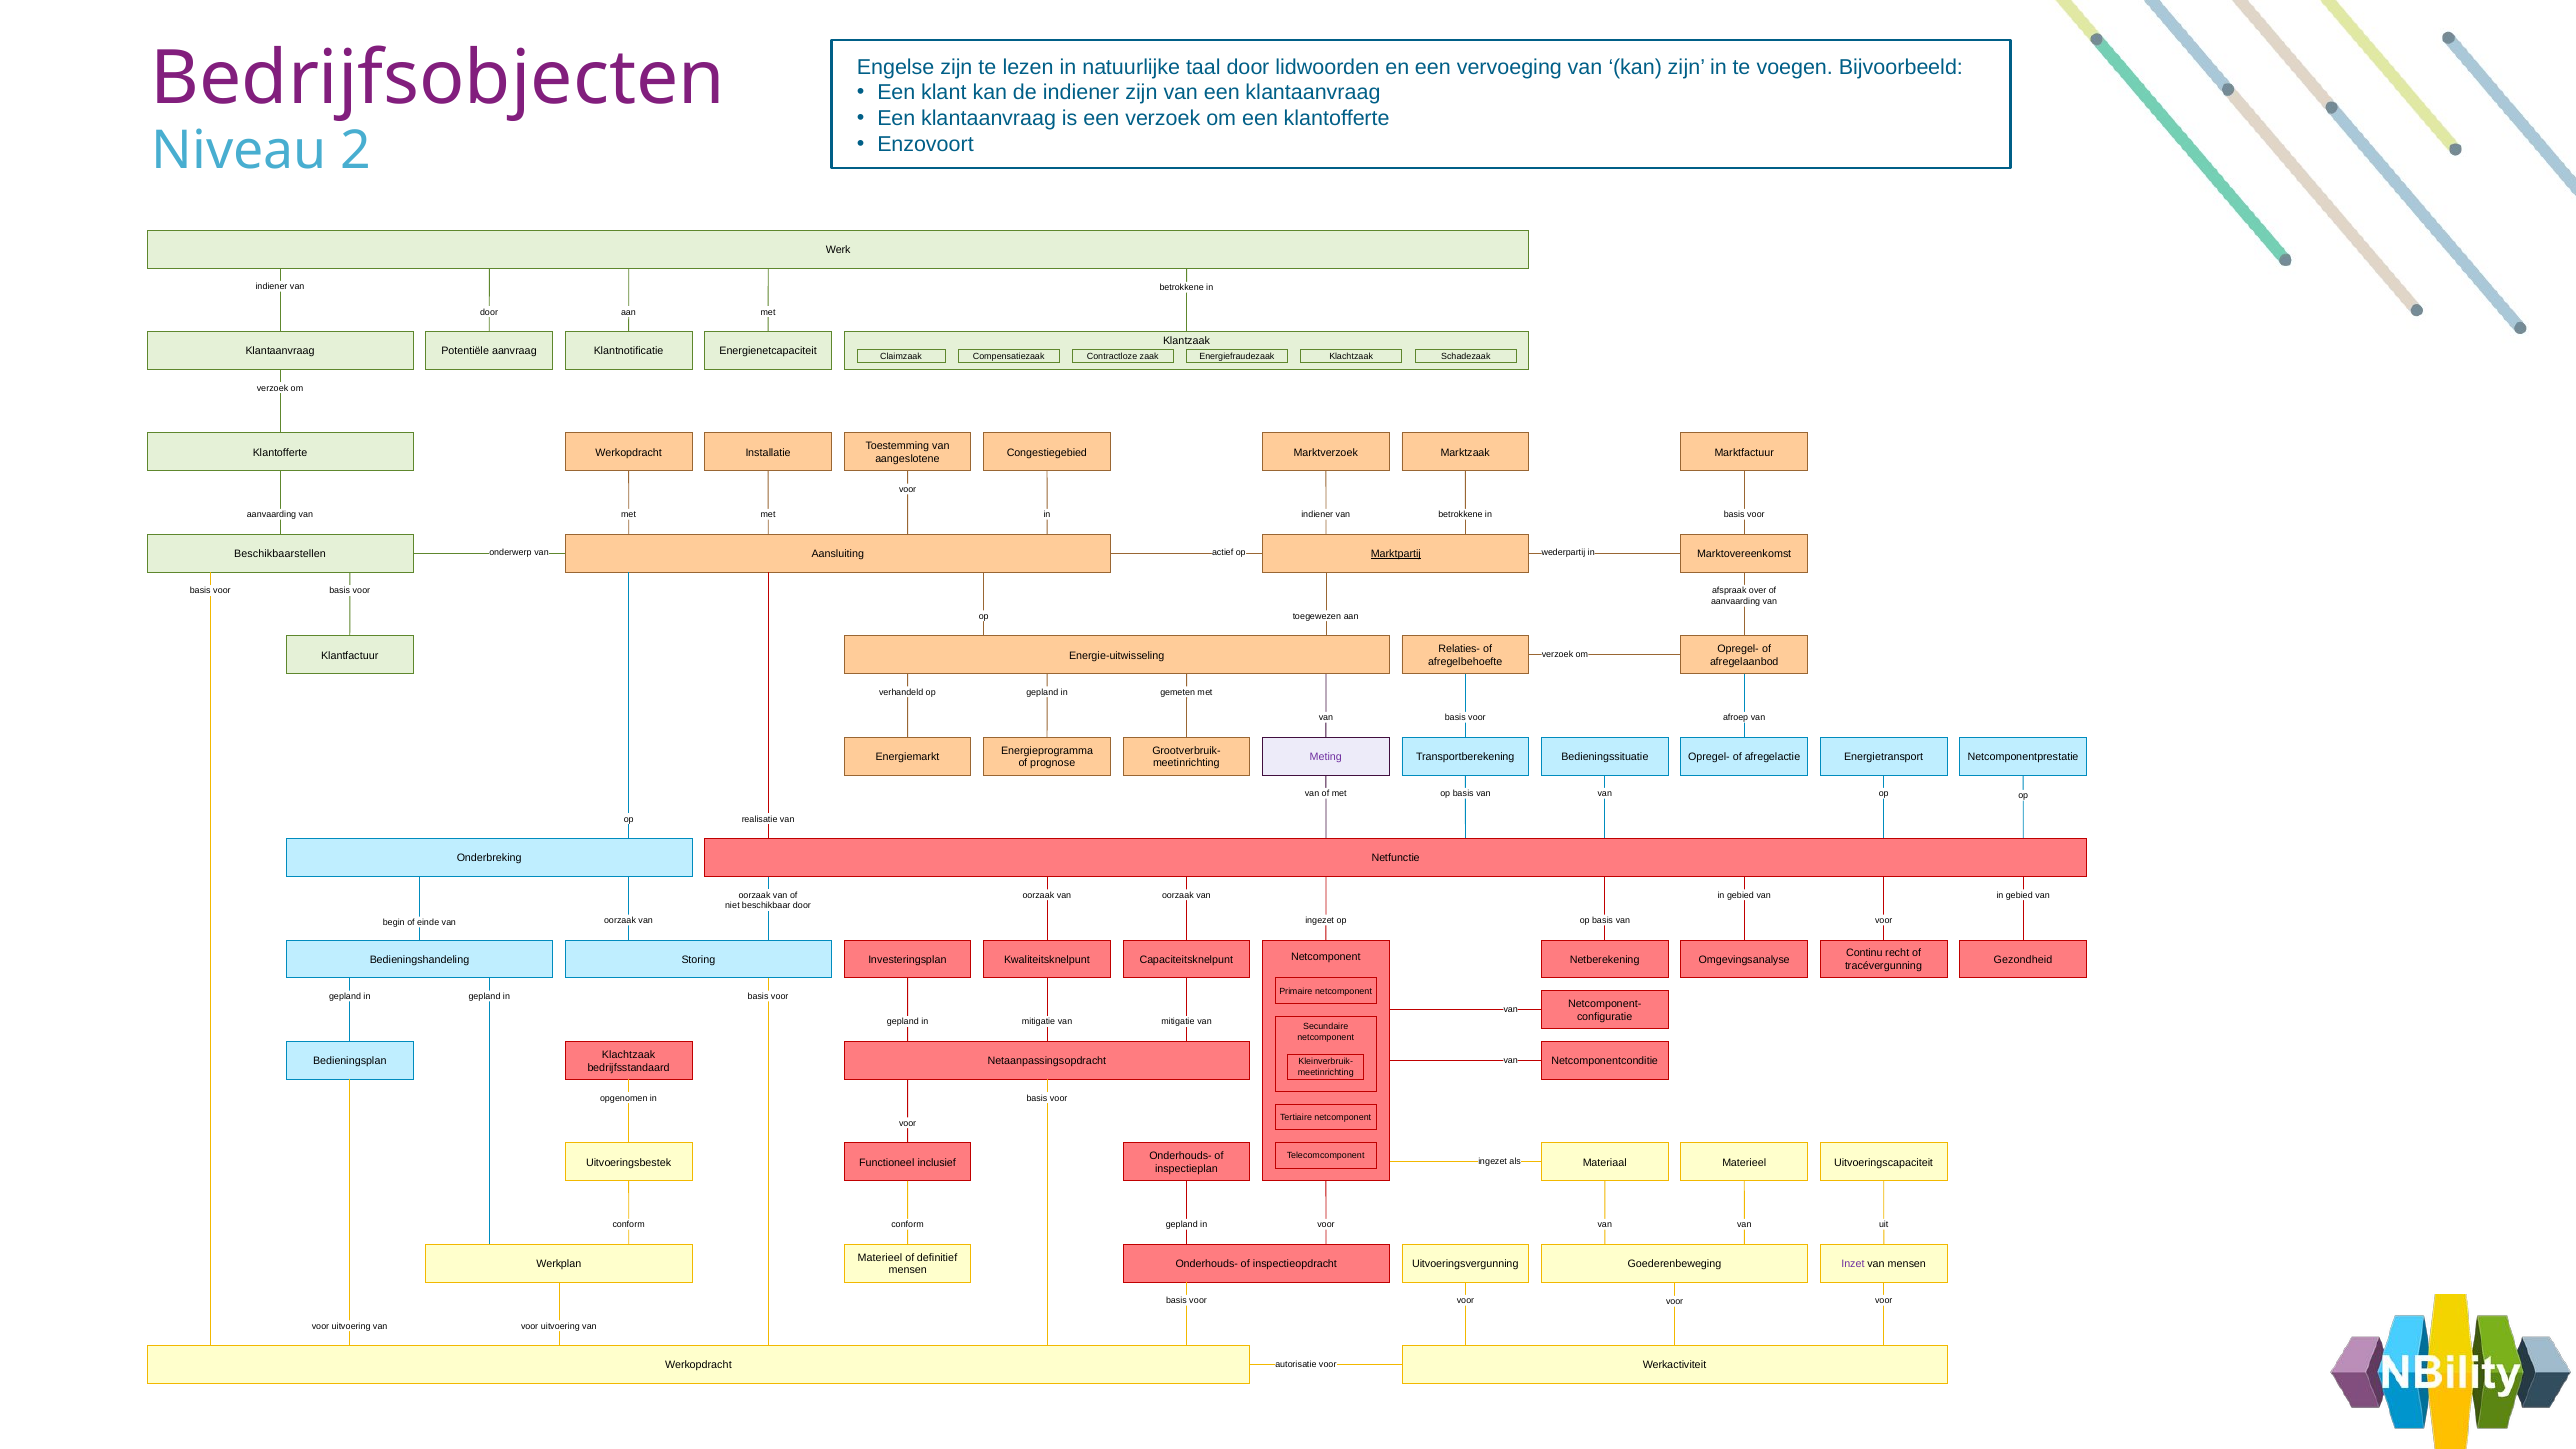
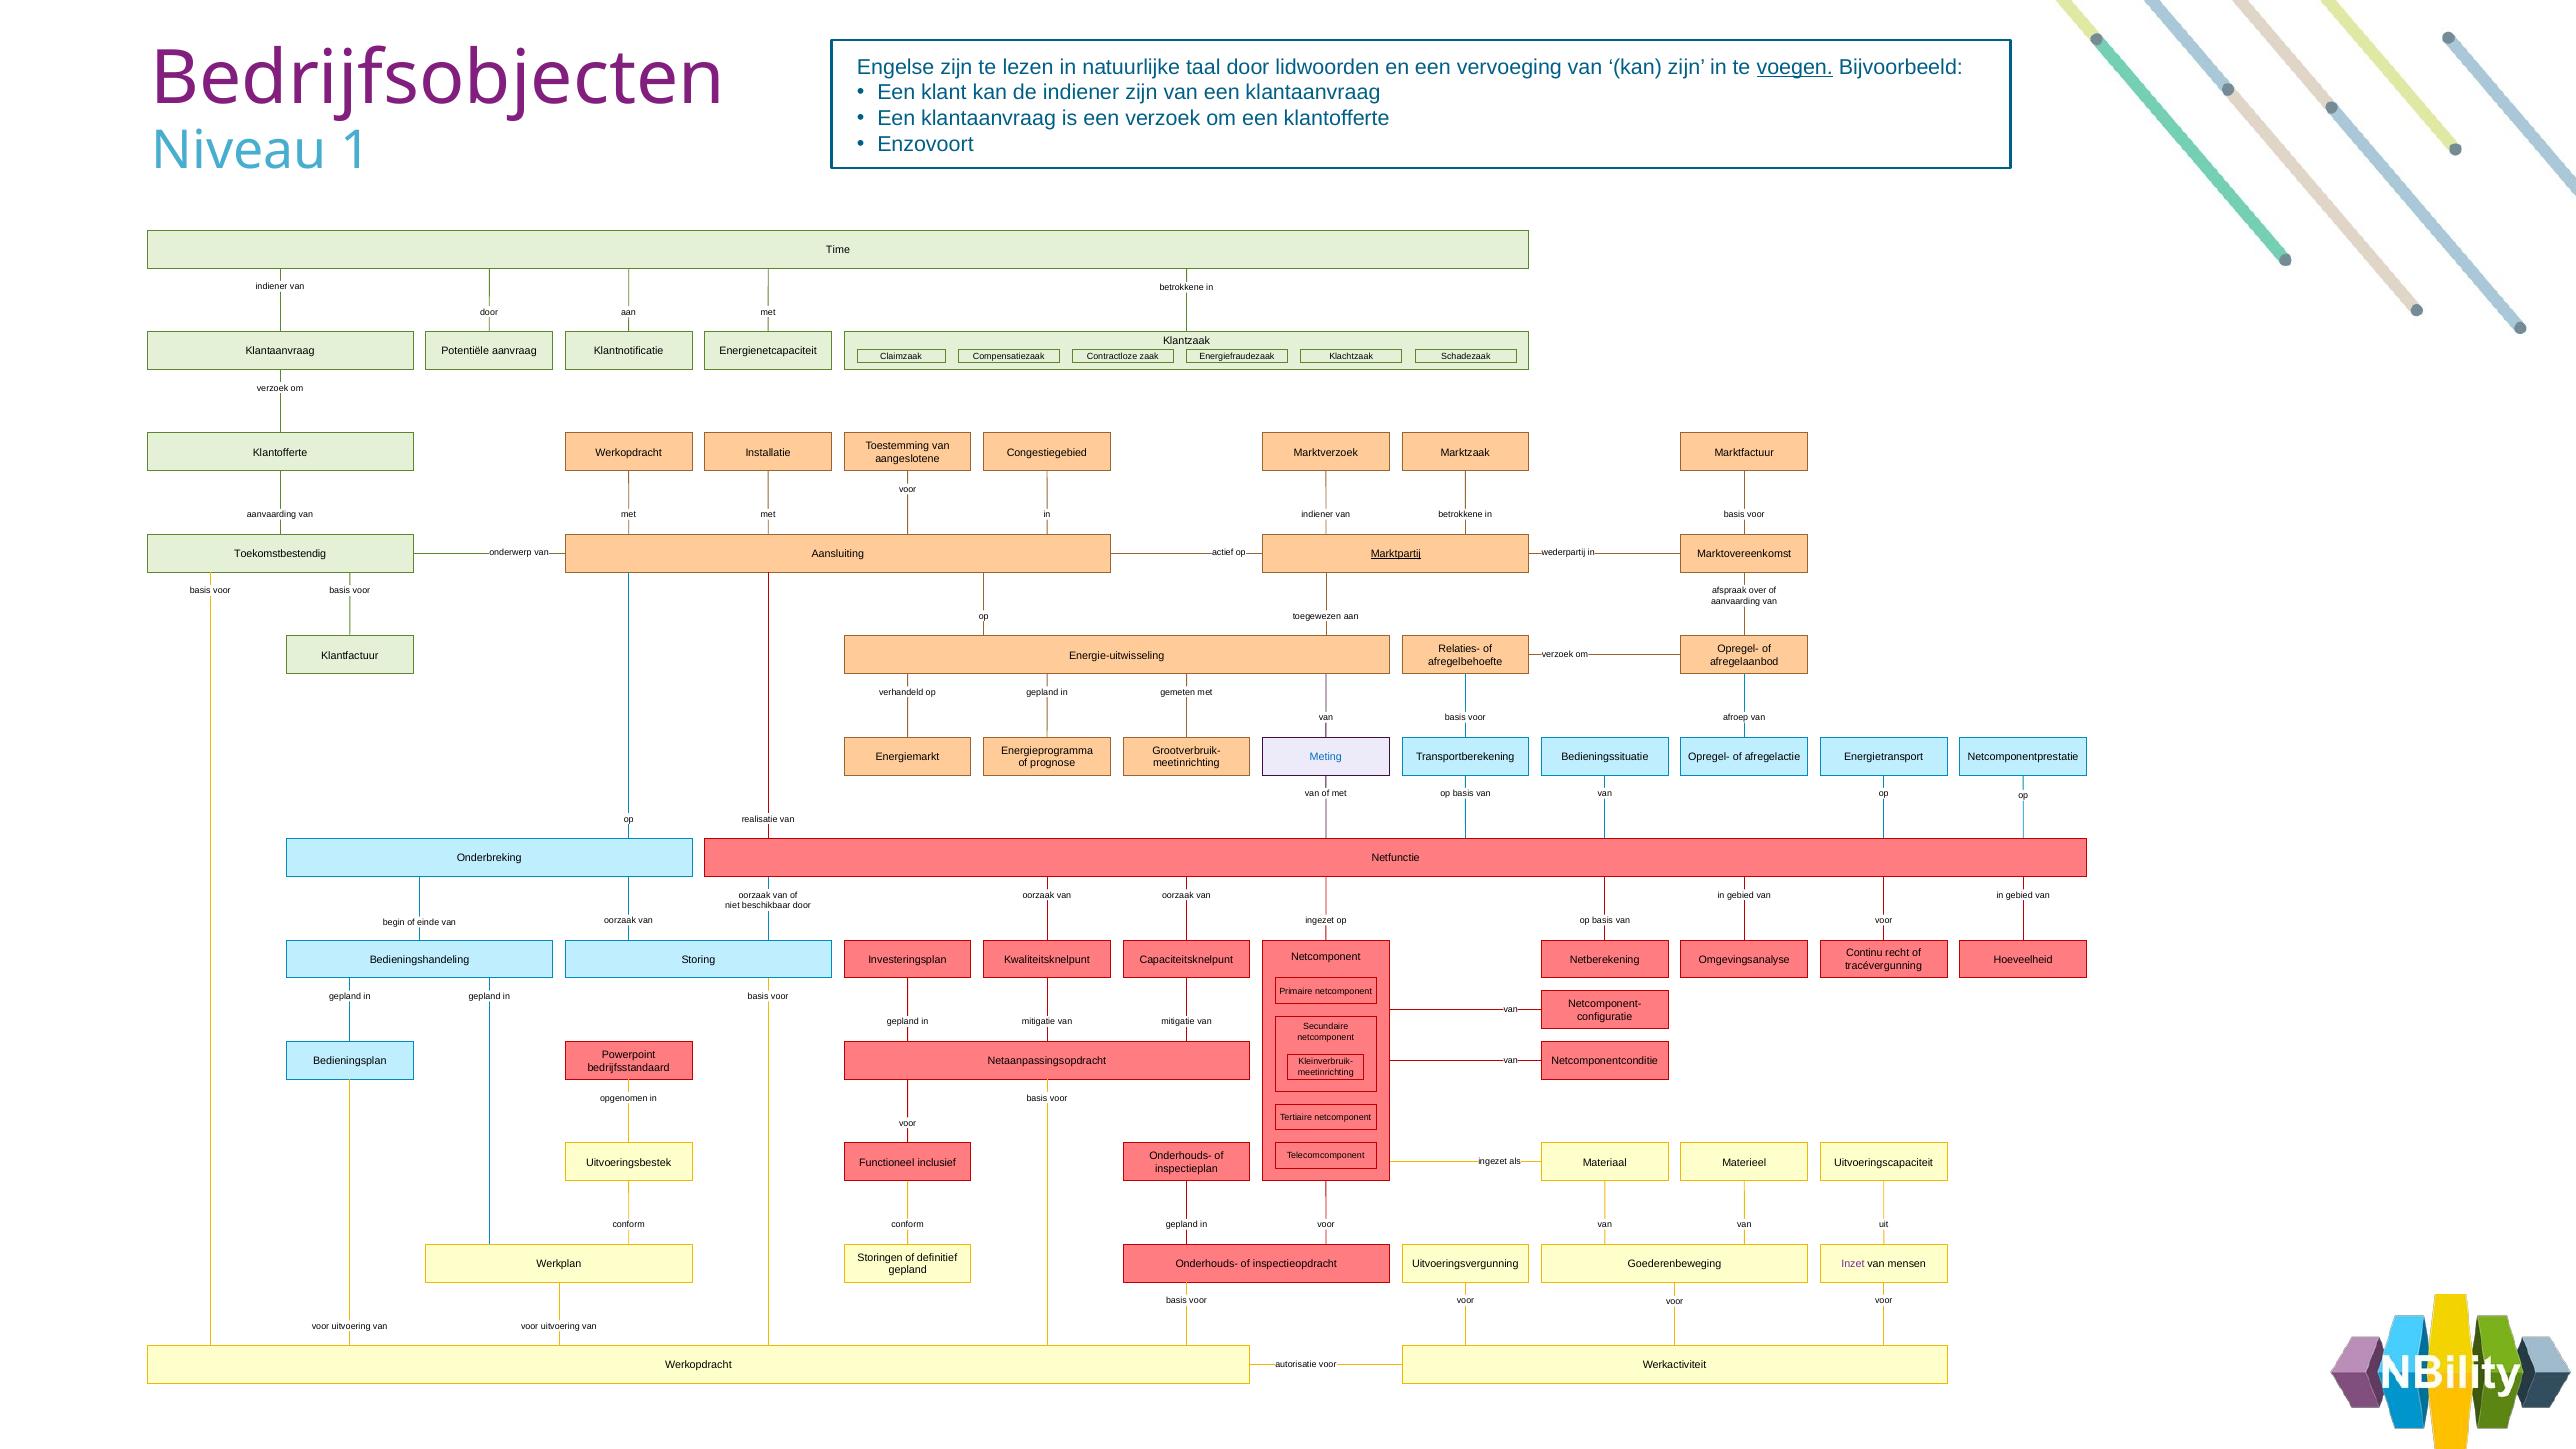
voegen underline: none -> present (1795, 67)
2: 2 -> 1 (356, 151)
Werk: Werk -> Time (838, 250)
Beschikbaarstellen: Beschikbaarstellen -> Toekomstbestendig (280, 554)
Meting colour: purple -> blue (1326, 757)
Gezondheid: Gezondheid -> Hoeveelheid (2023, 960)
Klachtzaak: Klachtzaak -> Powerpoint (629, 1055)
Materieel: Materieel -> Storingen (880, 1258)
mensen: mensen -> gepland (908, 1270)
